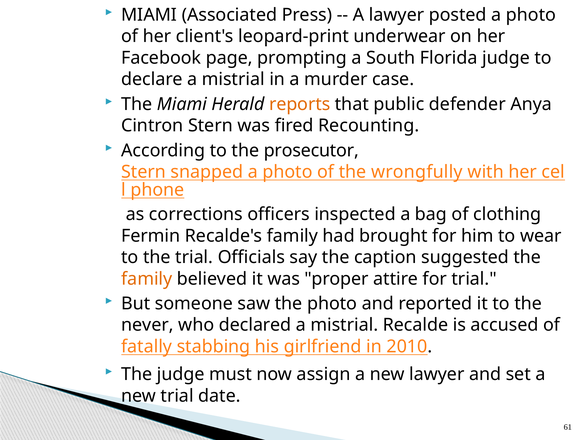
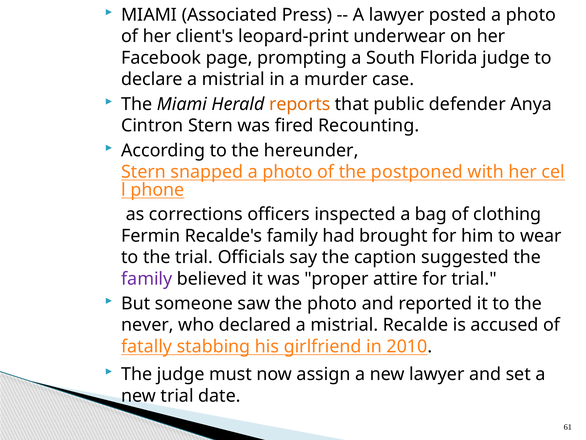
prosecutor: prosecutor -> hereunder (311, 150)
wrongfully: wrongfully -> postponed (417, 172)
family colour: orange -> purple (147, 278)
